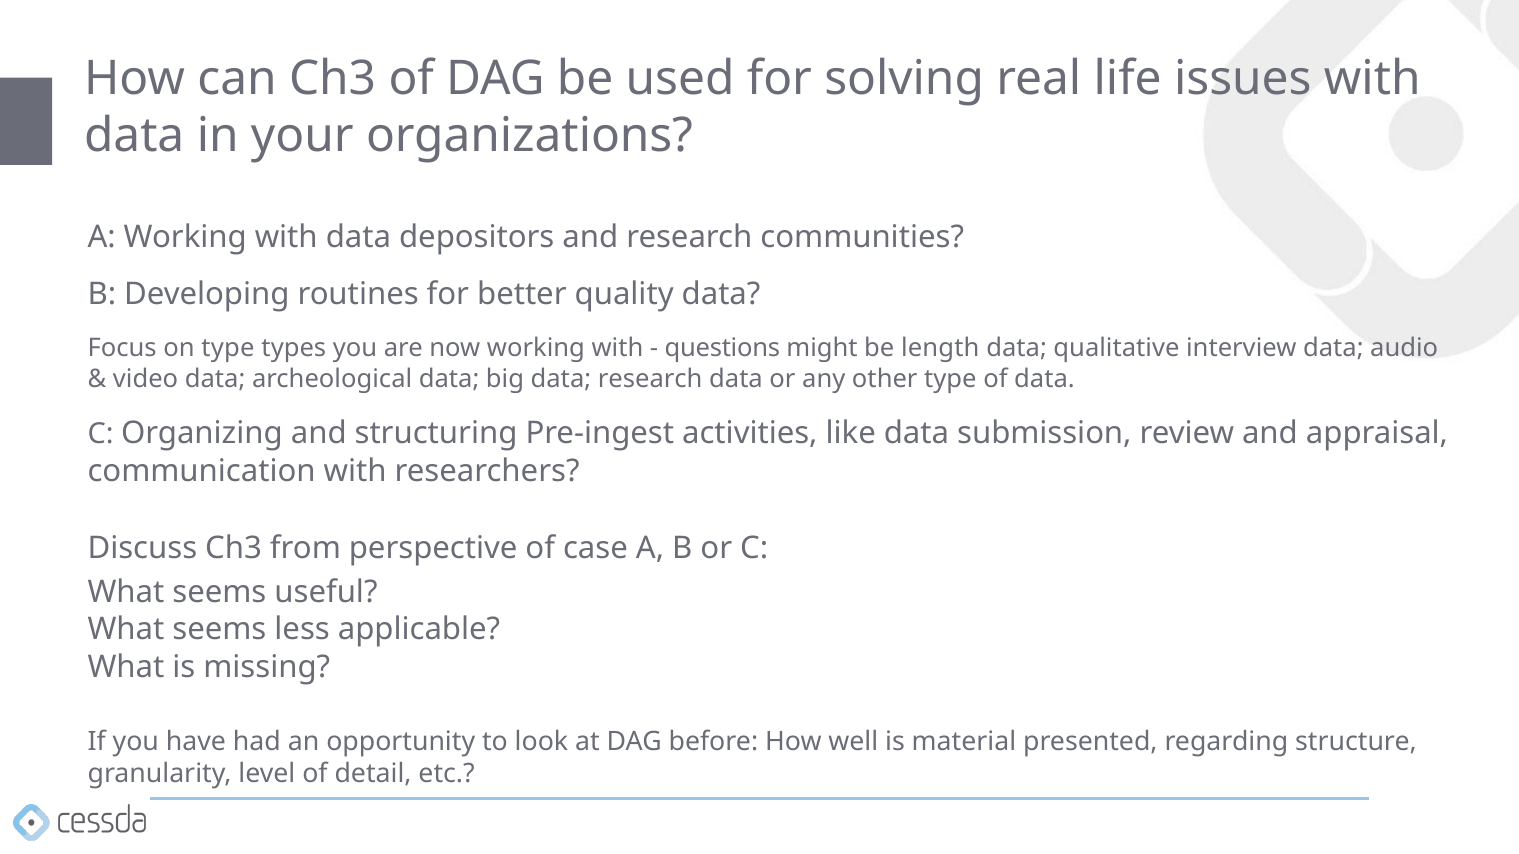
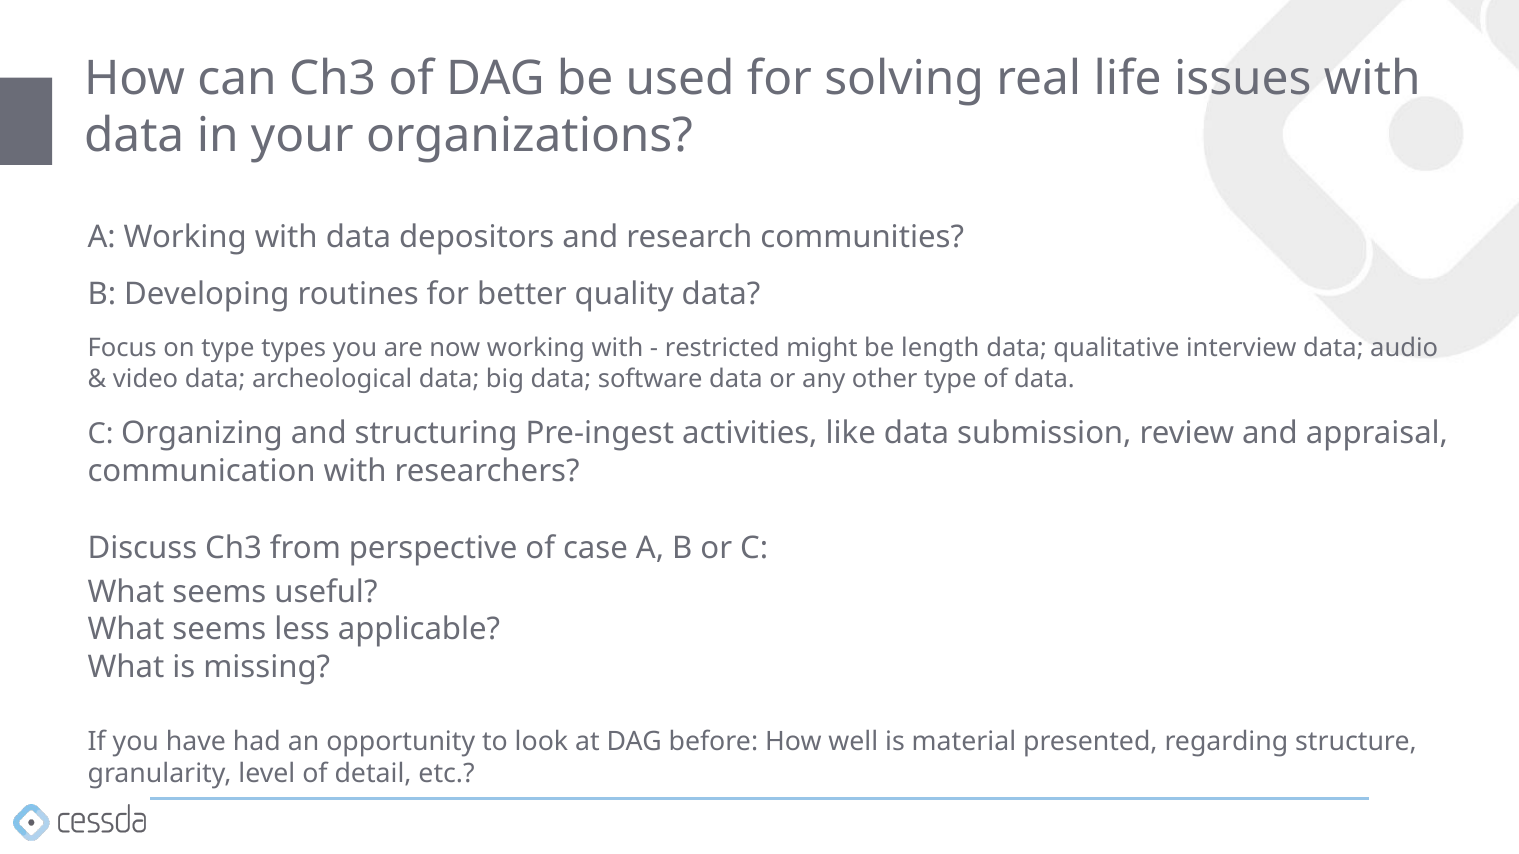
questions: questions -> restricted (722, 348)
data research: research -> software (650, 379)
